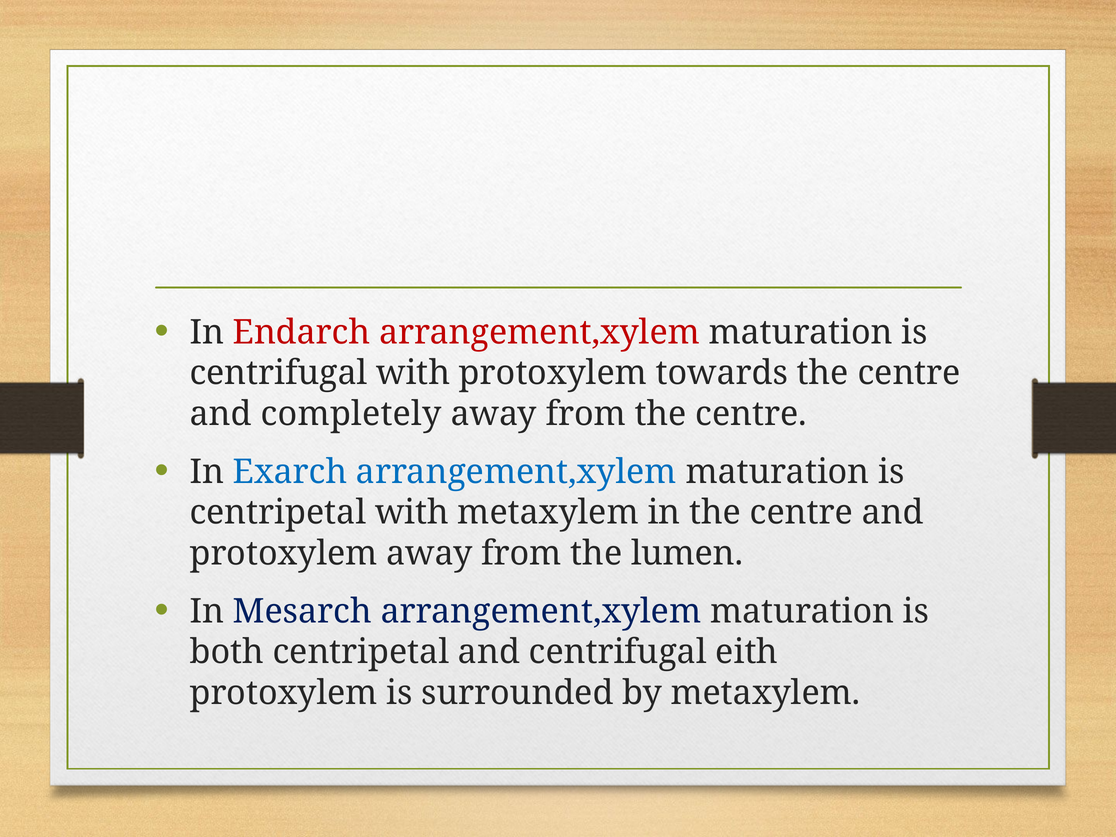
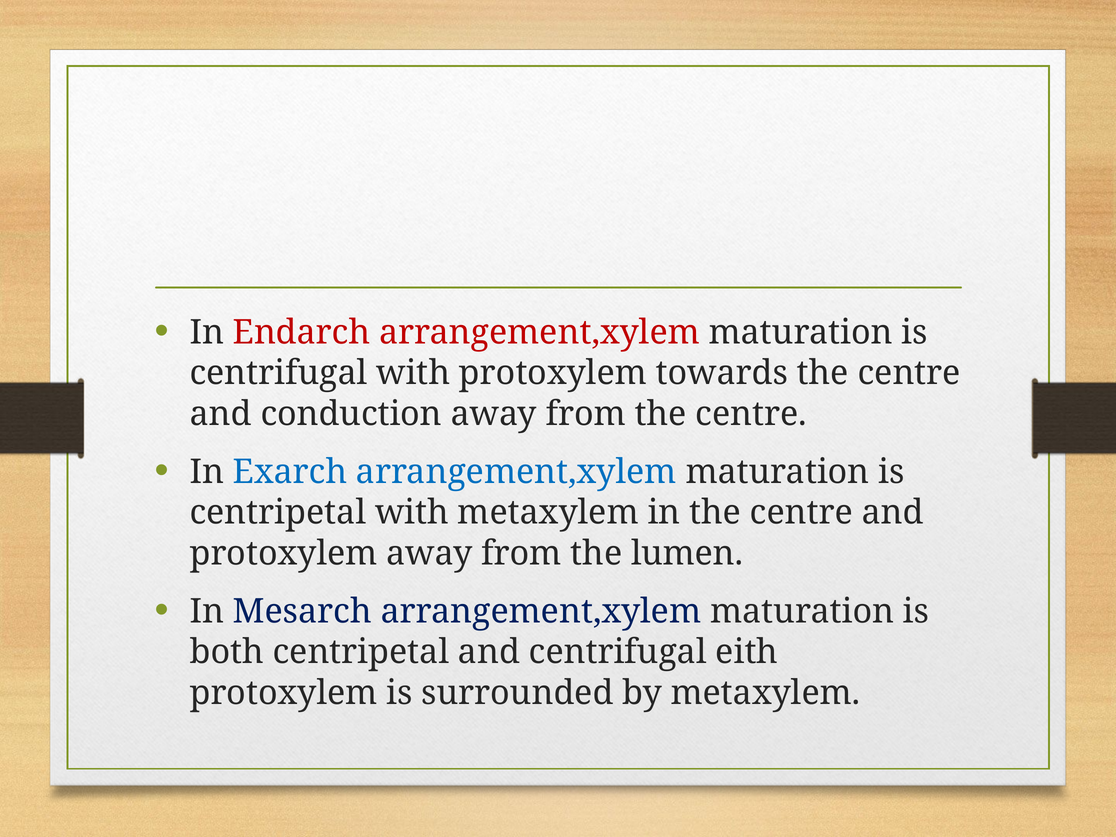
completely: completely -> conduction (351, 414)
